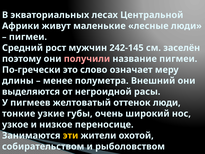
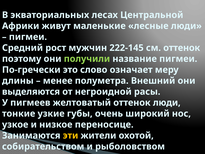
242-145: 242-145 -> 222-145 (127, 48)
см заселён: заселён -> оттенок (182, 48)
получили colour: pink -> light green (87, 59)
